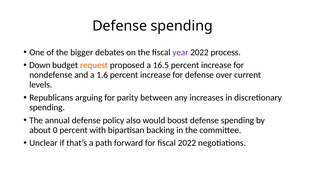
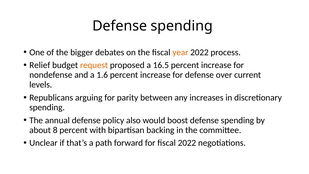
year colour: purple -> orange (180, 52)
Down: Down -> Relief (40, 65)
0: 0 -> 8 (55, 130)
